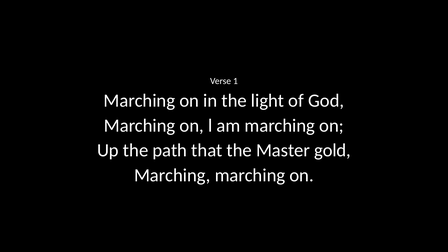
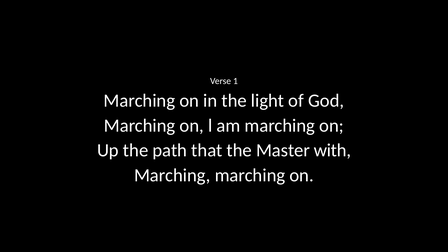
gold: gold -> with (332, 150)
